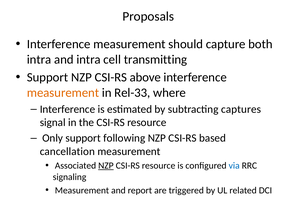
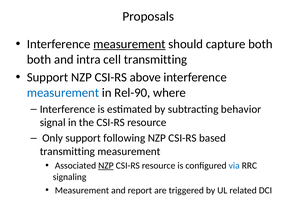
measurement underline: none -> present (129, 44)
intra: intra -> both (39, 59)
measurement colour: orange -> blue (63, 93)
Rel-33: Rel-33 -> Rel-90 (132, 93)
captures: captures -> behavior (241, 109)
cancellation: cancellation -> transmitting (67, 151)
